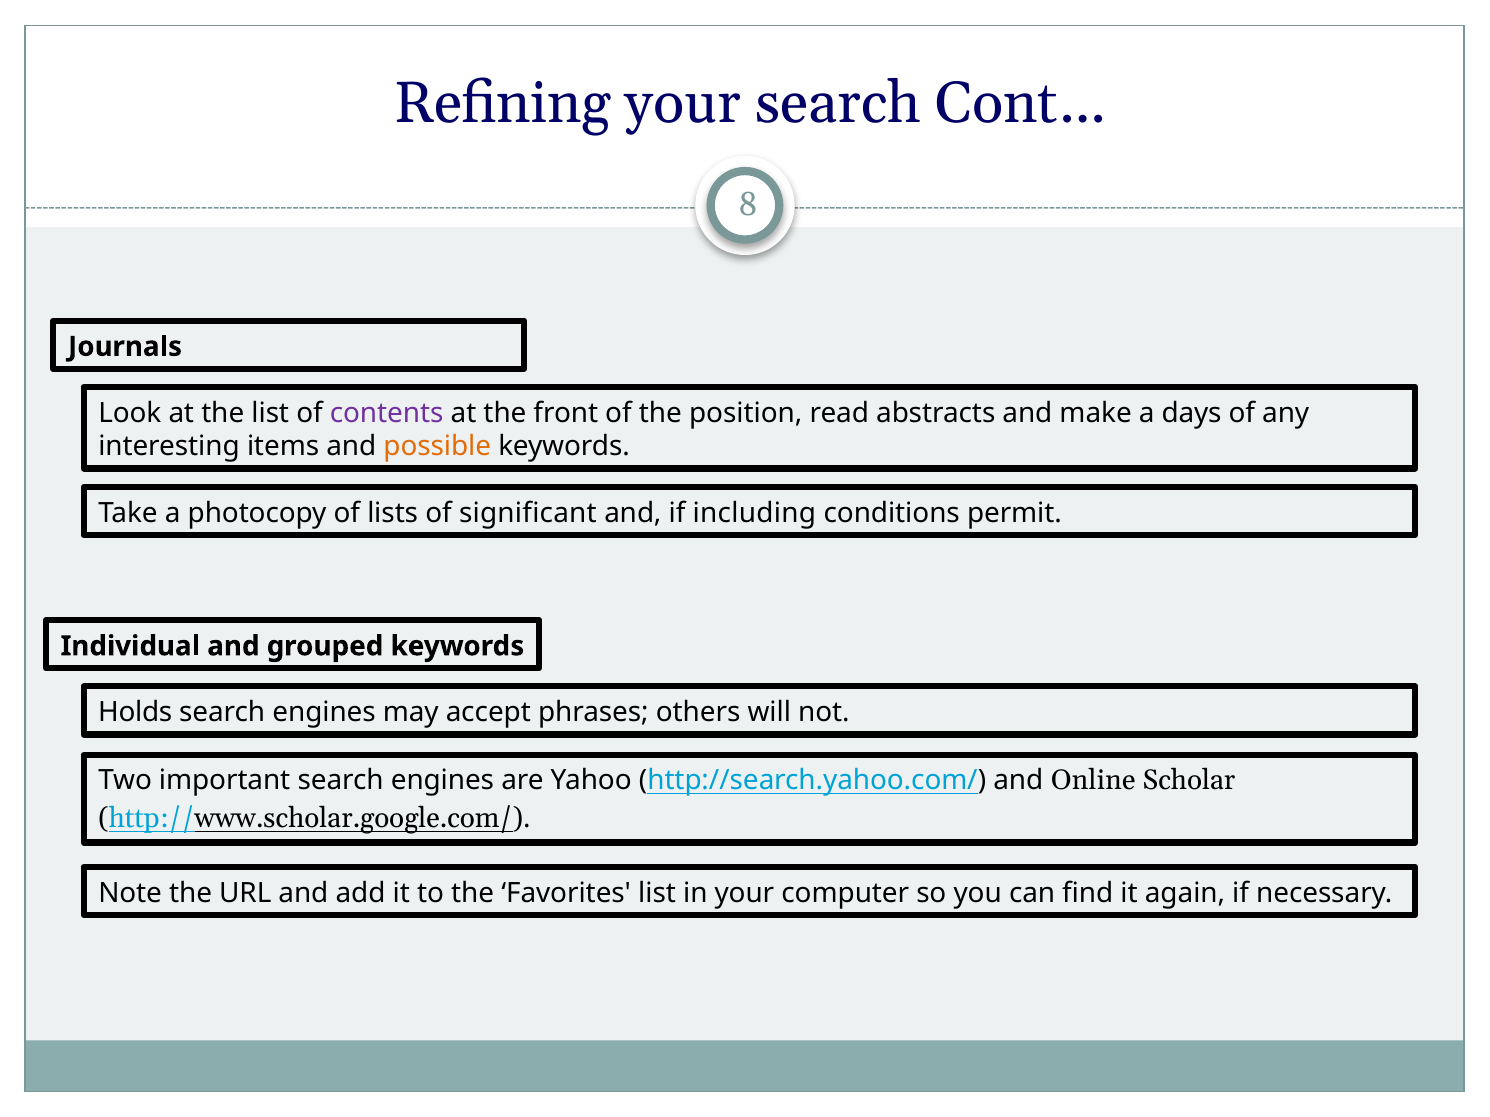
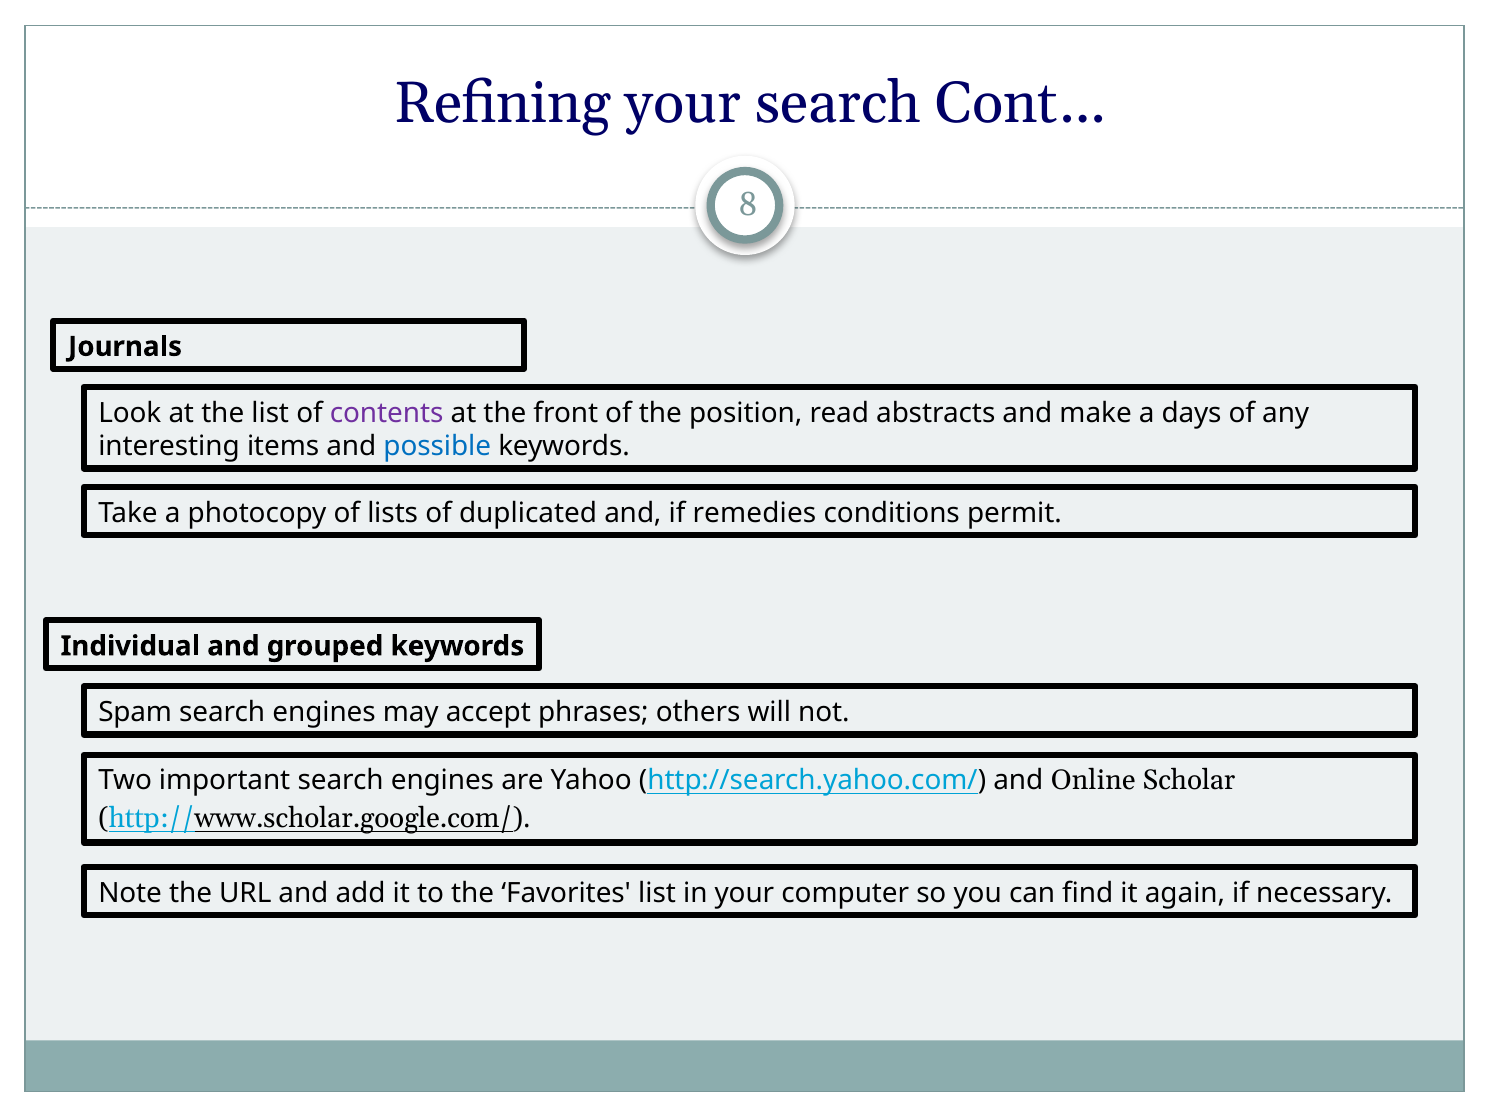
possible colour: orange -> blue (437, 447)
significant: significant -> duplicated (528, 513)
including: including -> remedies (754, 513)
Holds: Holds -> Spam (135, 713)
